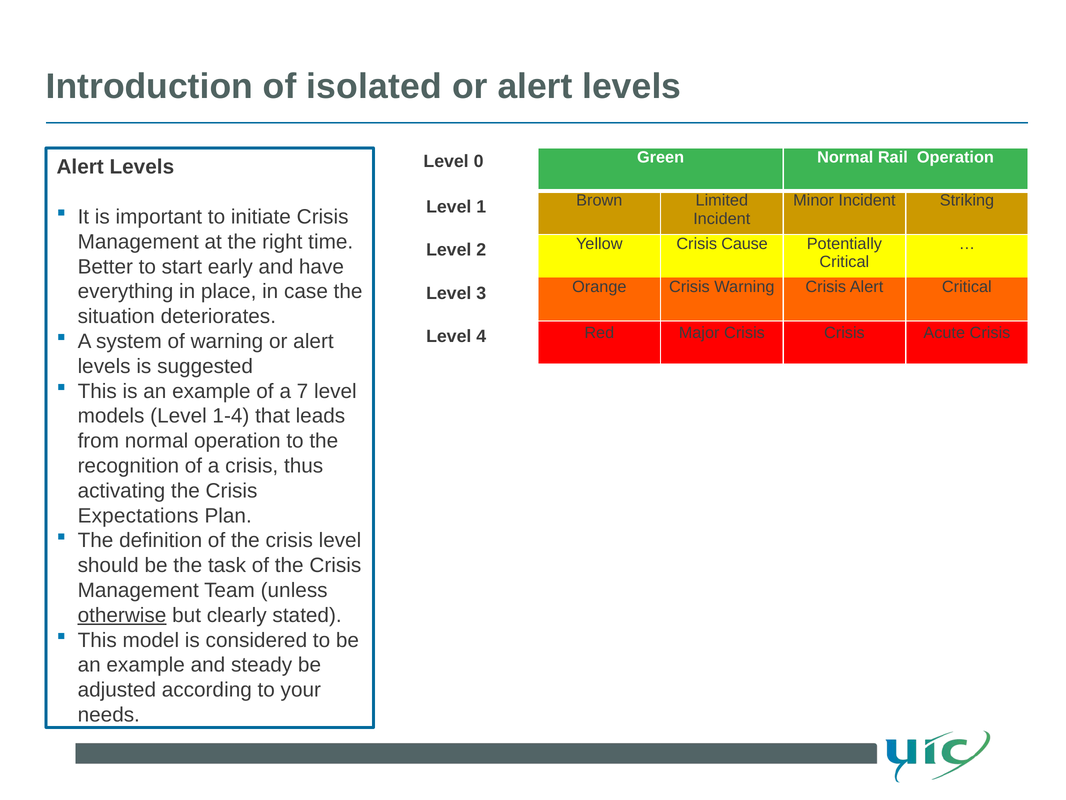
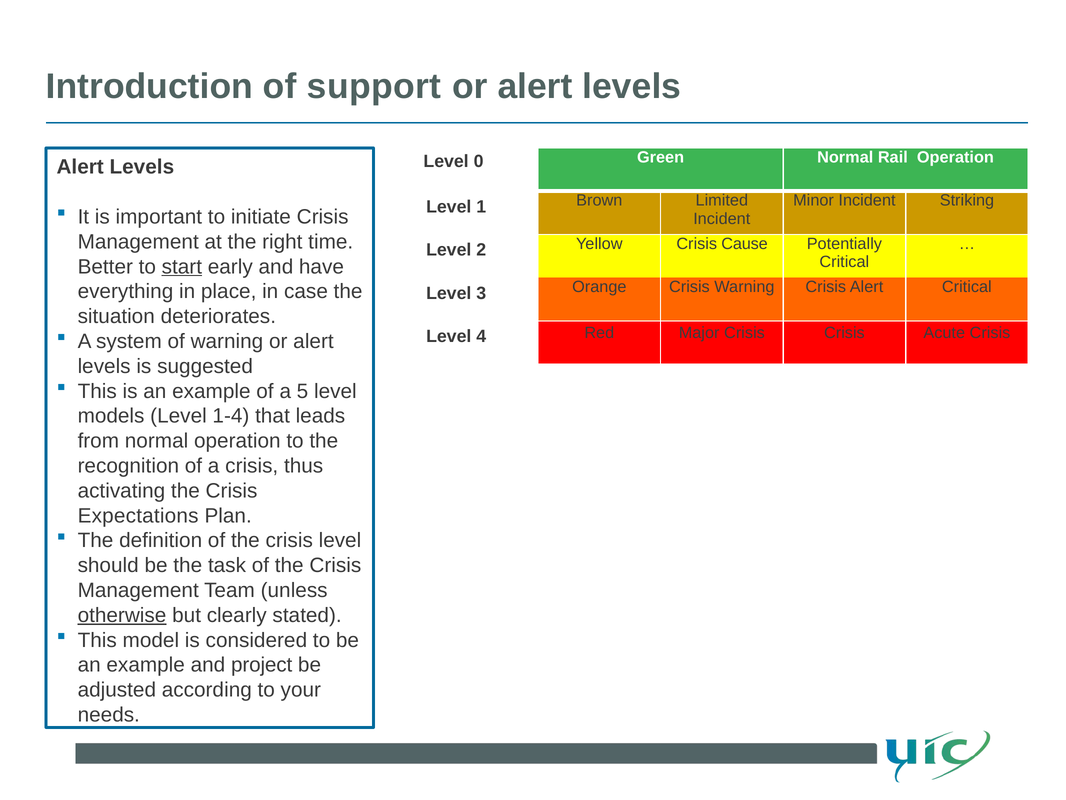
isolated: isolated -> support (374, 87)
start underline: none -> present (182, 266)
7: 7 -> 5 (302, 391)
steady: steady -> project (262, 665)
